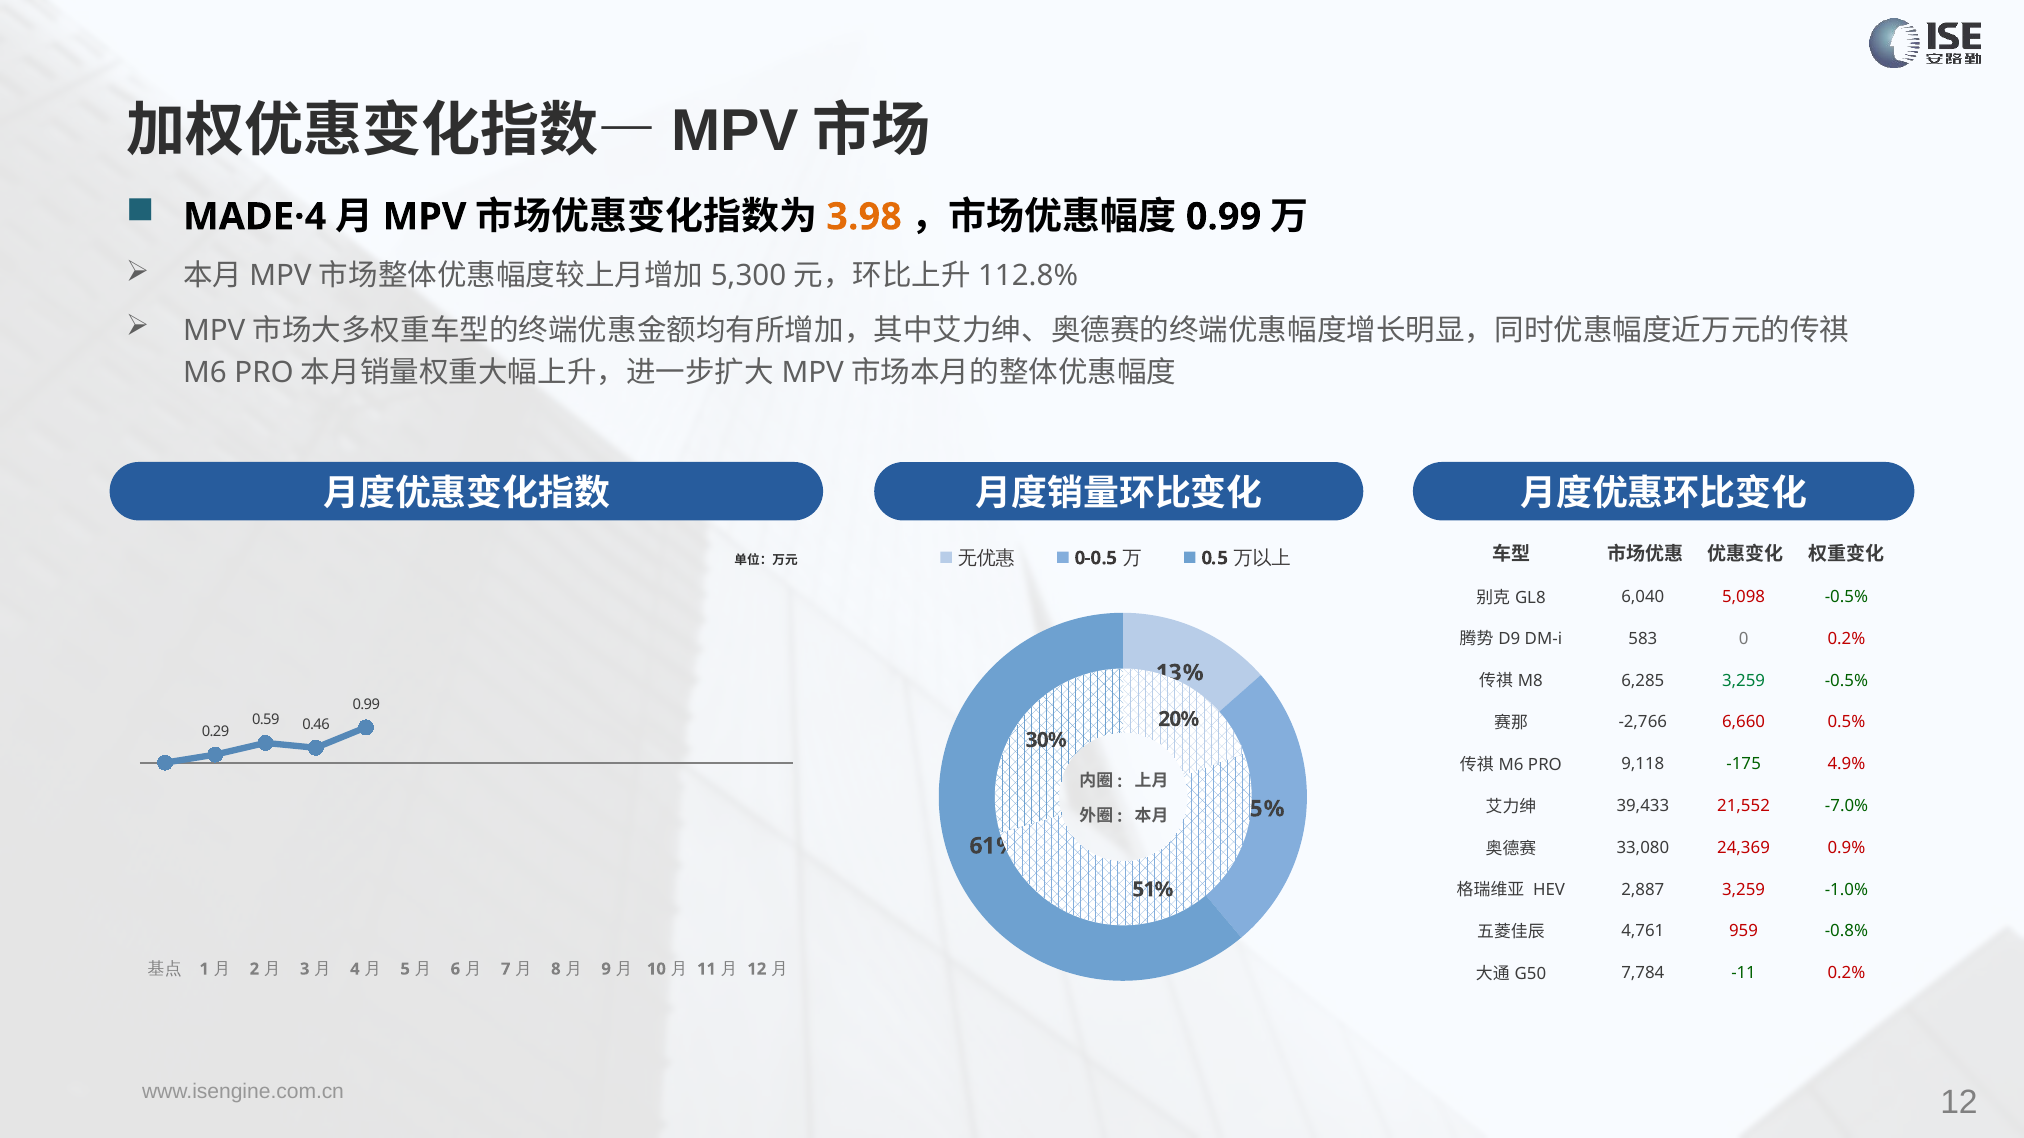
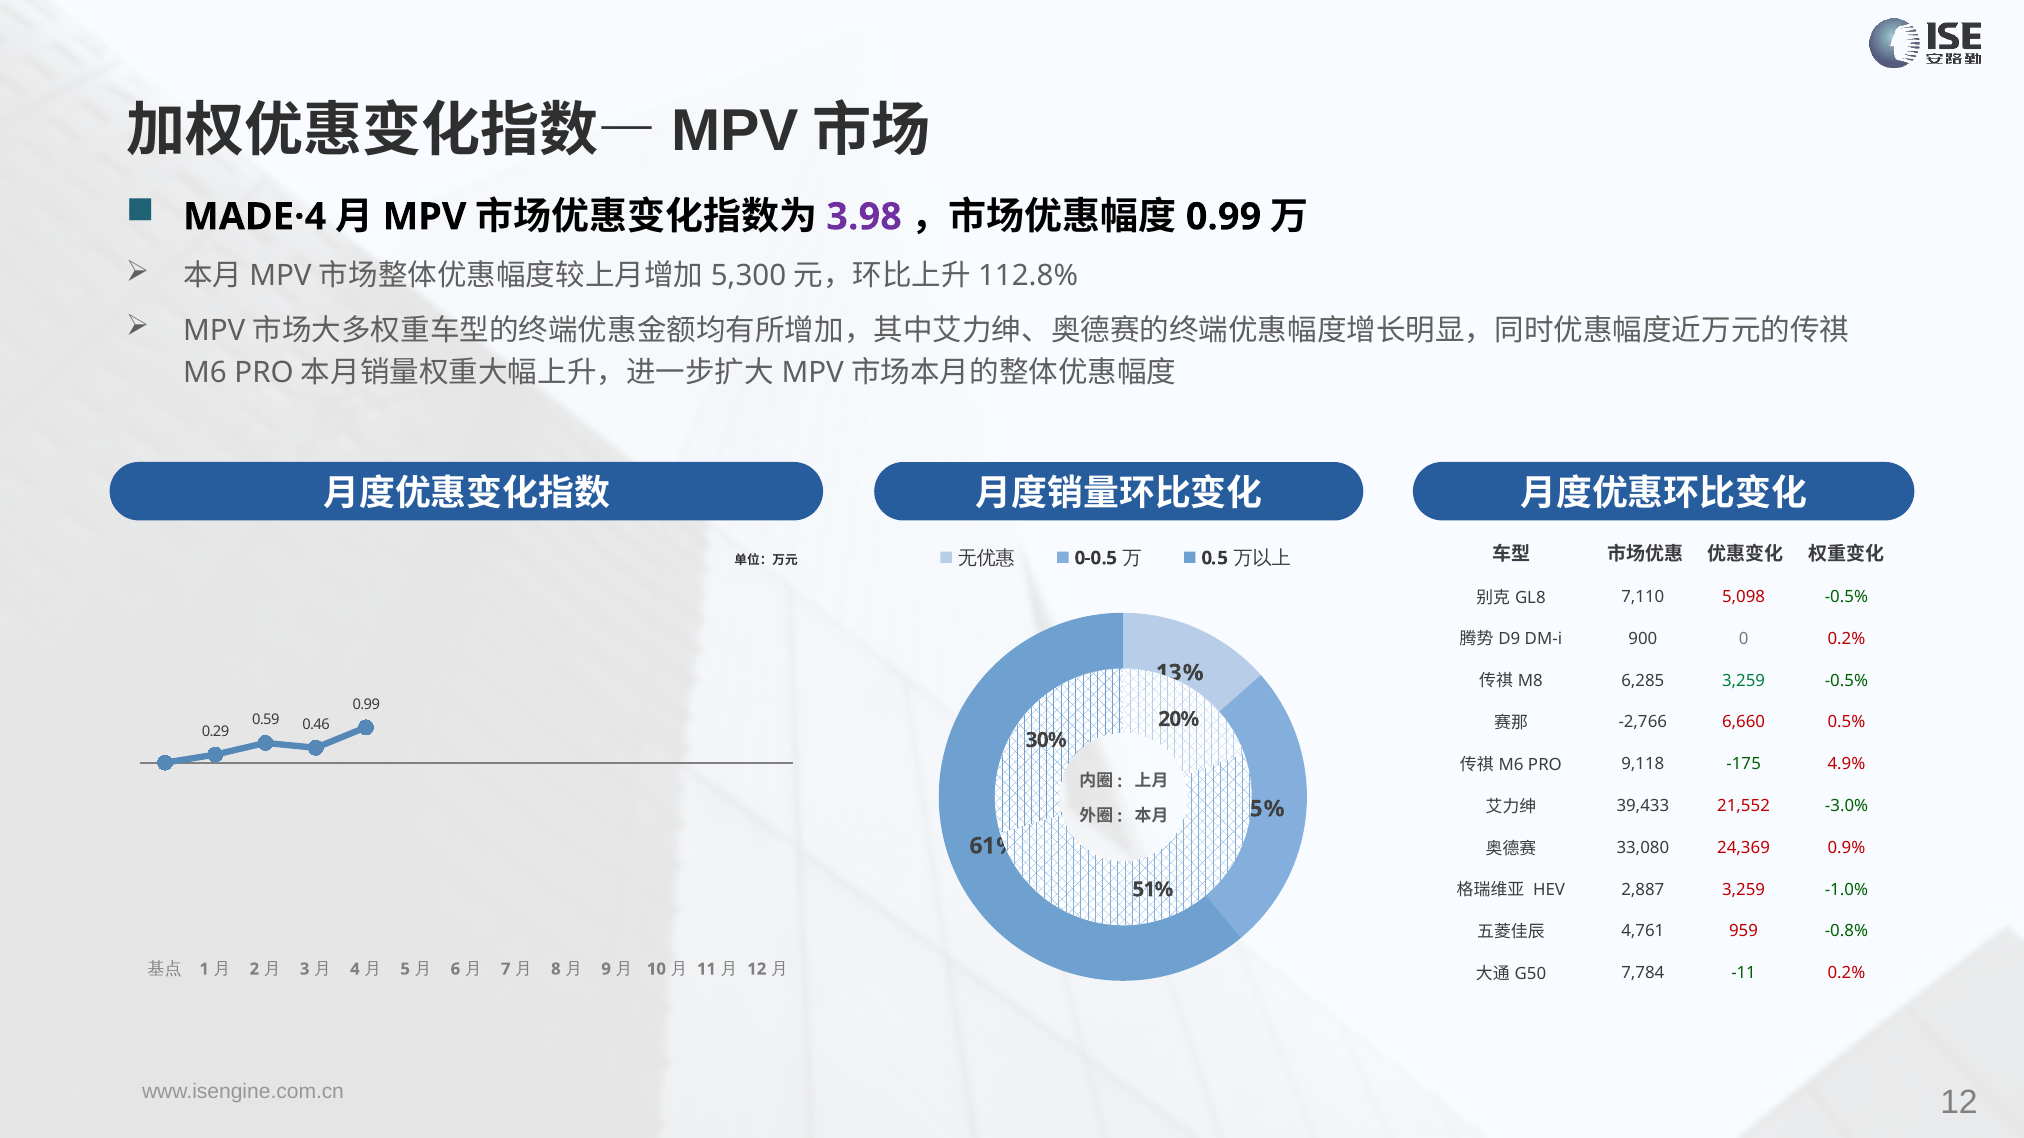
3.98 colour: orange -> purple (864, 217)
6,040: 6,040 -> 7,110 (1643, 597)
583: 583 -> 900 (1643, 639)
-7.0%: -7.0% -> -3.0% (1847, 806)
